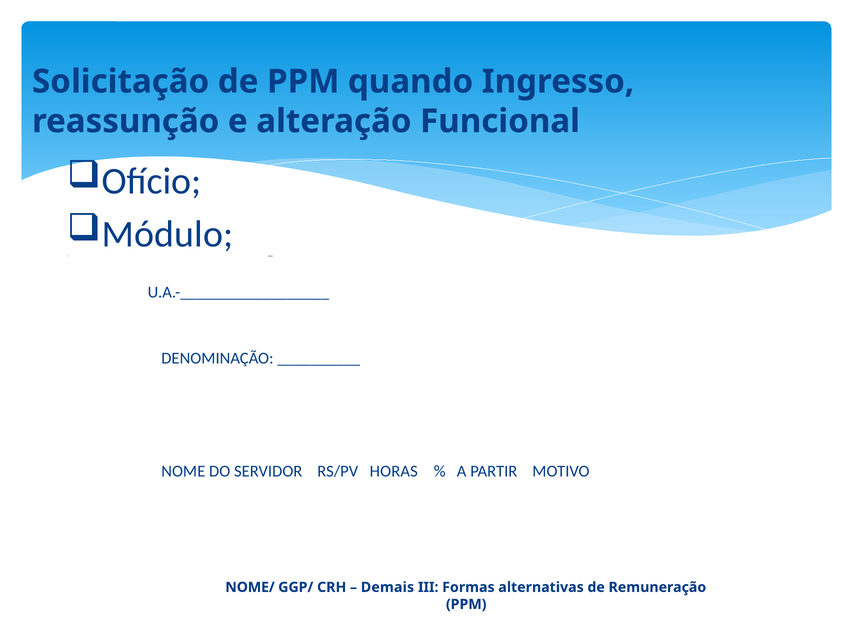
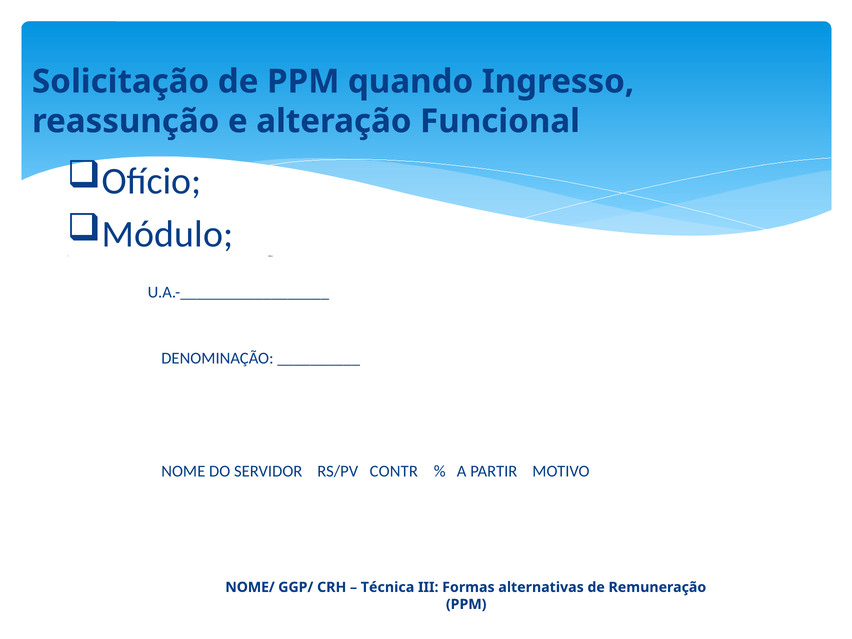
HORAS: HORAS -> CONTR (394, 471)
Demais: Demais -> Técnica (388, 587)
